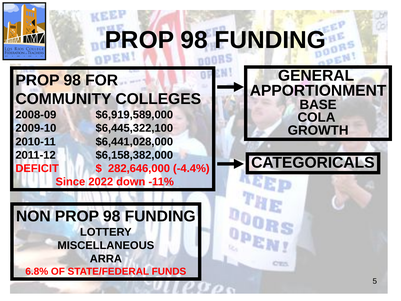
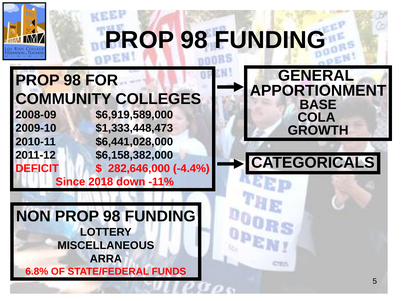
$6,445,322,100: $6,445,322,100 -> $1,333,448,473 (134, 128)
2022: 2022 -> 2018 (101, 182)
